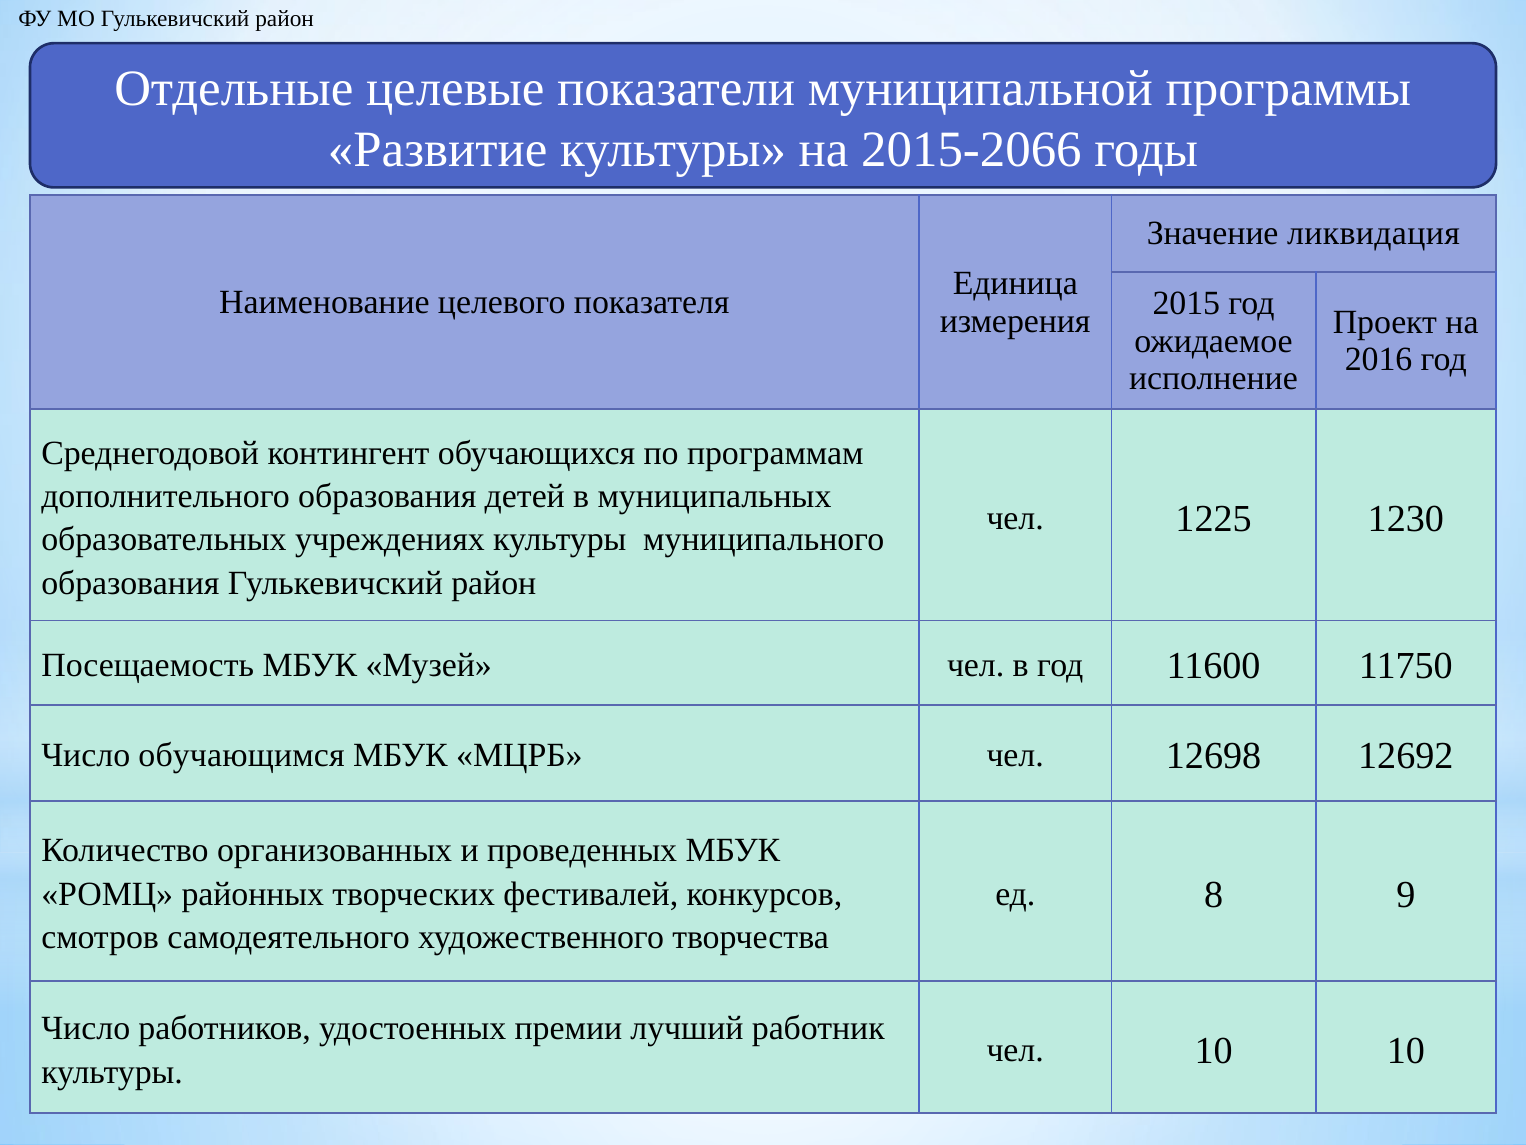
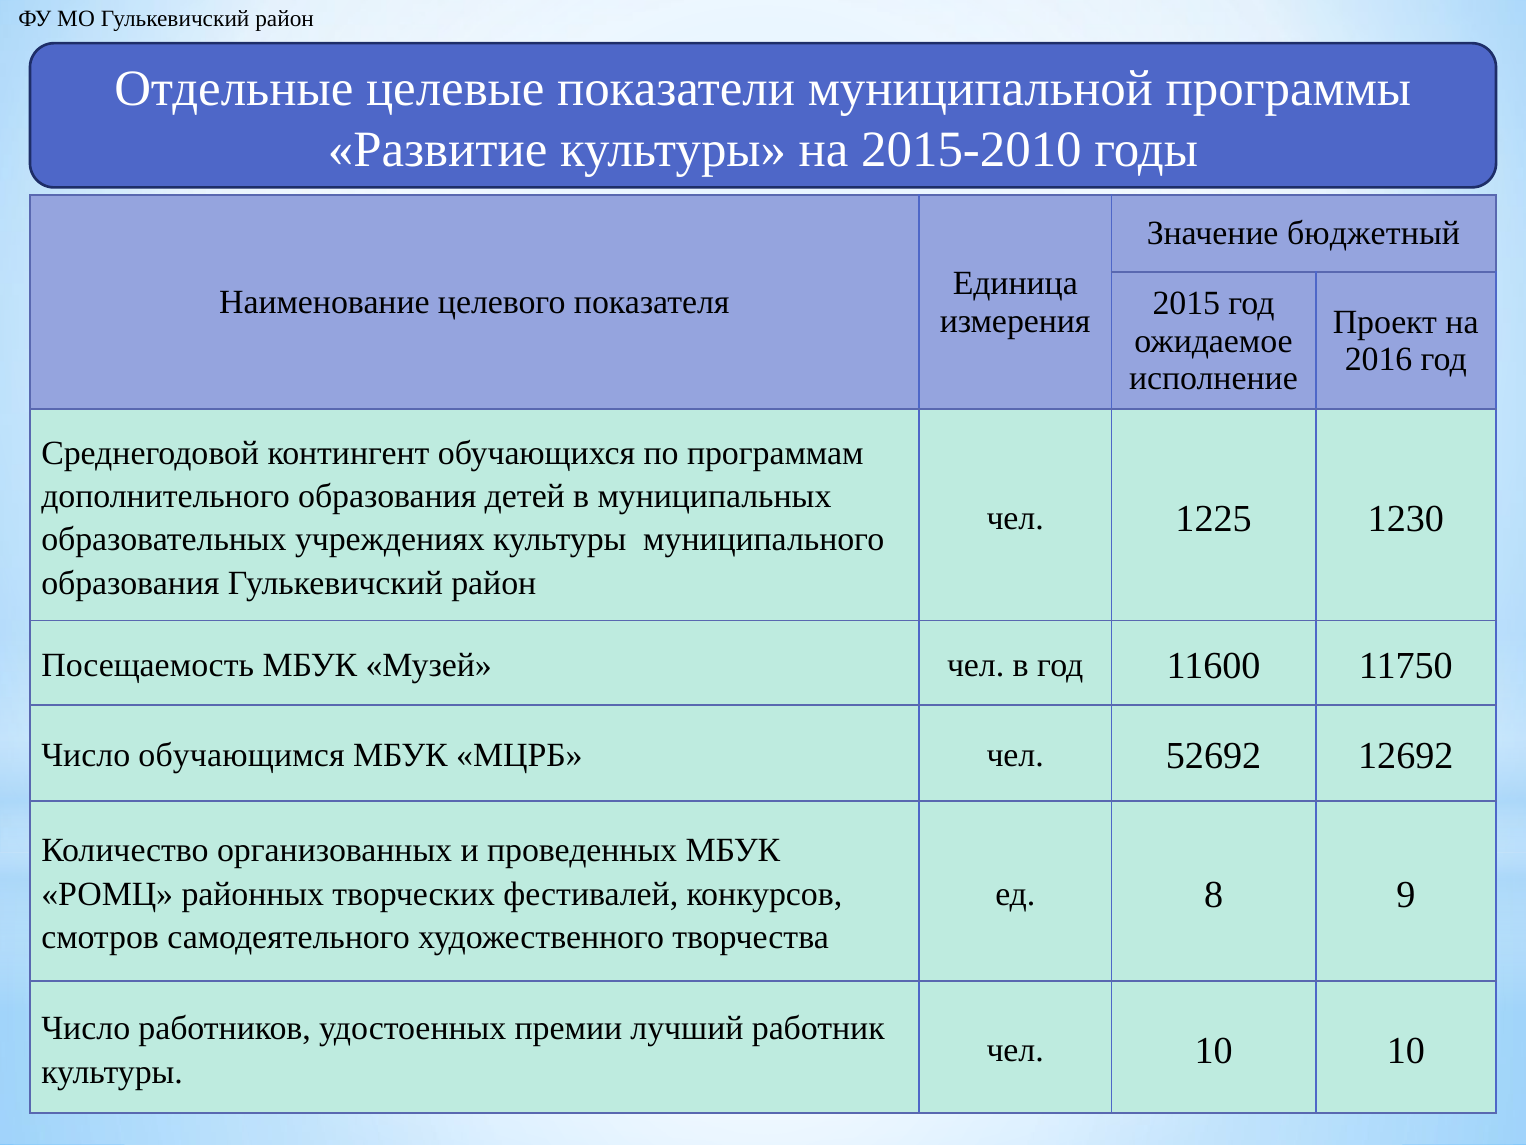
2015-2066: 2015-2066 -> 2015-2010 (971, 149)
ликвидация: ликвидация -> бюджетный (1374, 234)
12698: 12698 -> 52692 (1214, 756)
